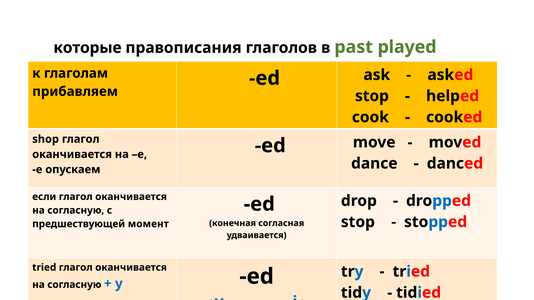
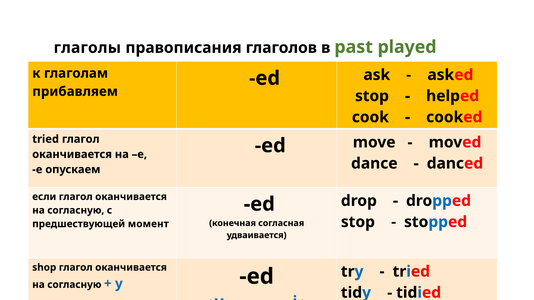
которые: которые -> глаголы (87, 48)
shop: shop -> tried (46, 139)
tried: tried -> shop (44, 268)
